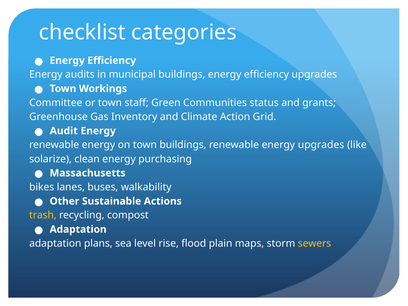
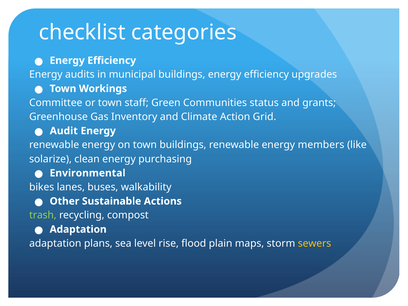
energy upgrades: upgrades -> members (321, 145)
Massachusetts: Massachusetts -> Environmental (88, 173)
trash colour: yellow -> light green (43, 215)
